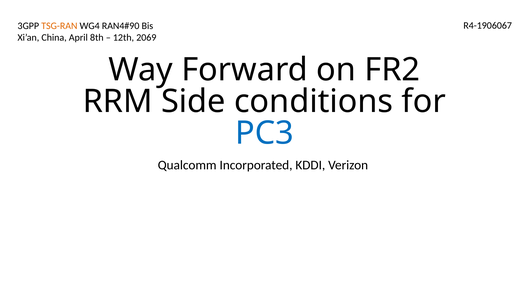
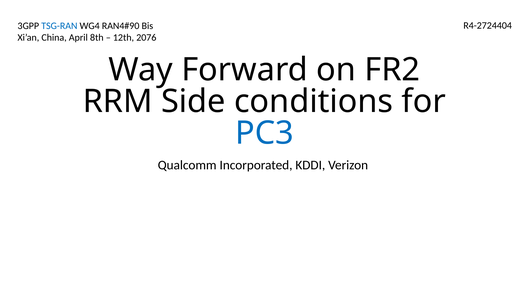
R4-1906067: R4-1906067 -> R4-2724404 (488, 26)
TSG-RAN colour: orange -> blue (59, 26)
2069: 2069 -> 2076 (146, 38)
